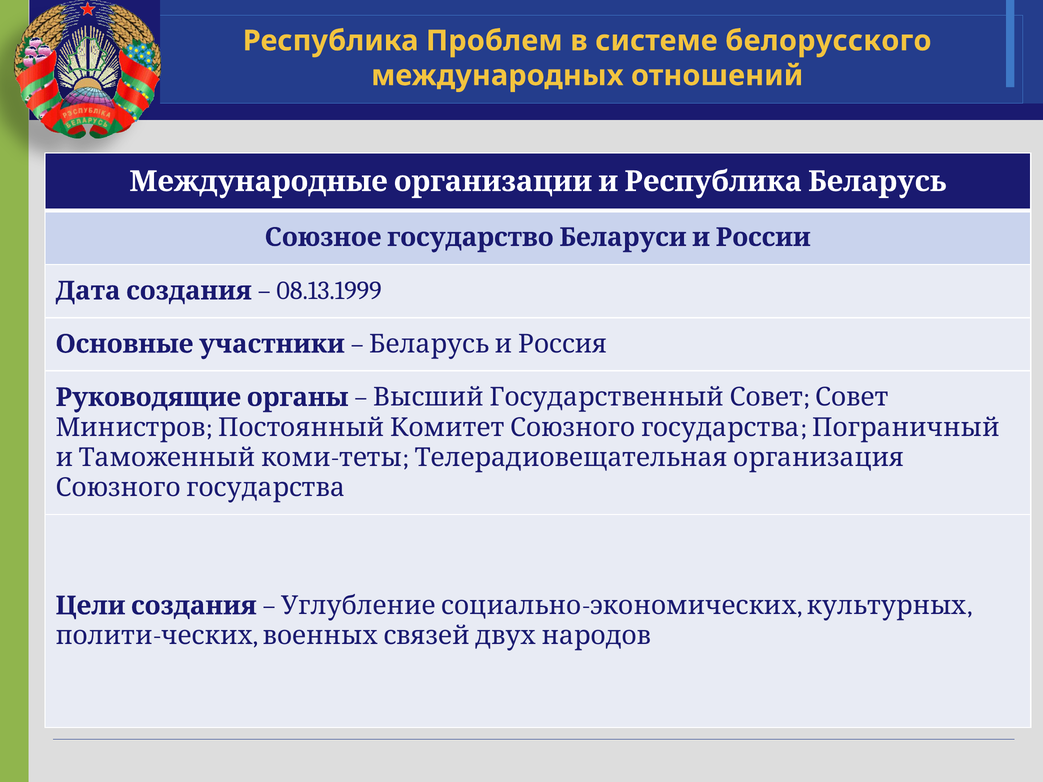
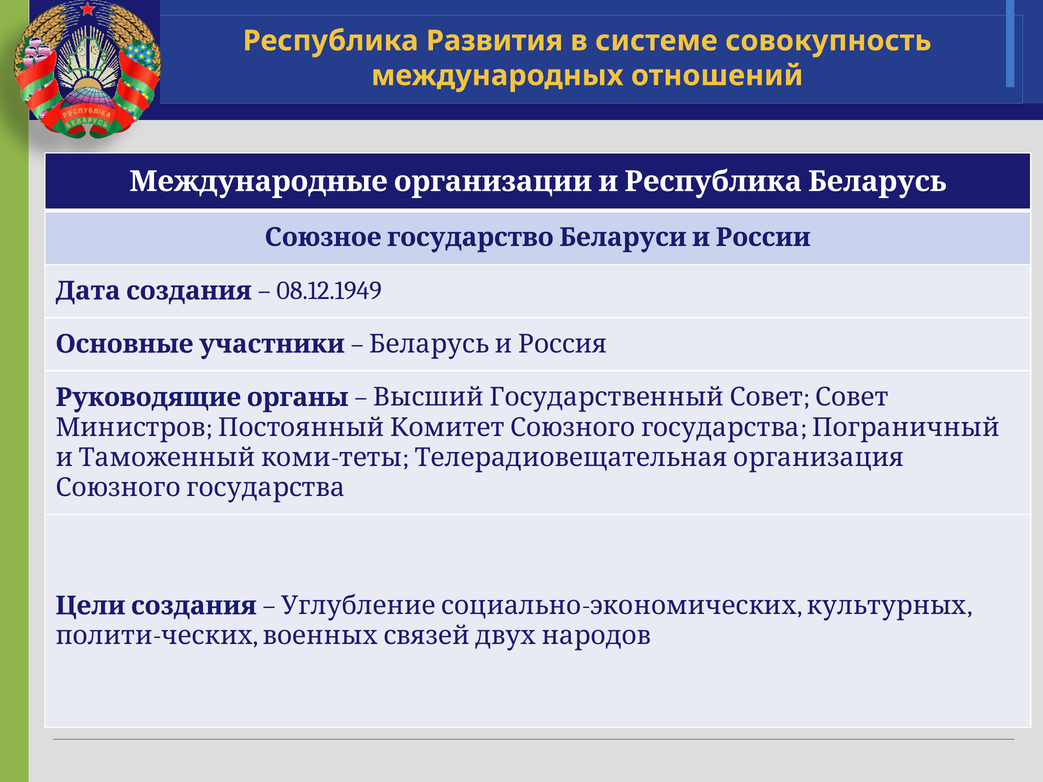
Проблем: Проблем -> Развития (495, 41)
белорусского: белорусского -> совокупность (828, 41)
08.13.1999: 08.13.1999 -> 08.12.1949 (329, 291)
